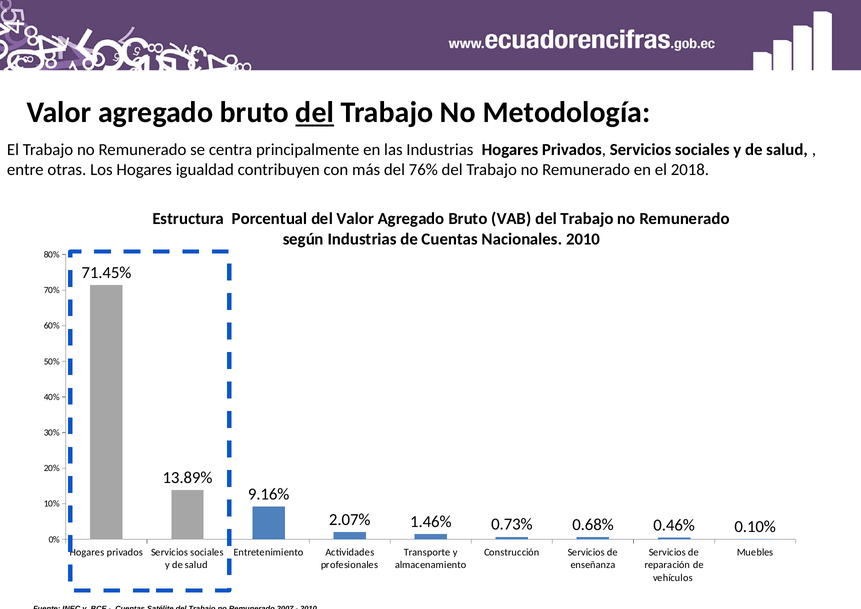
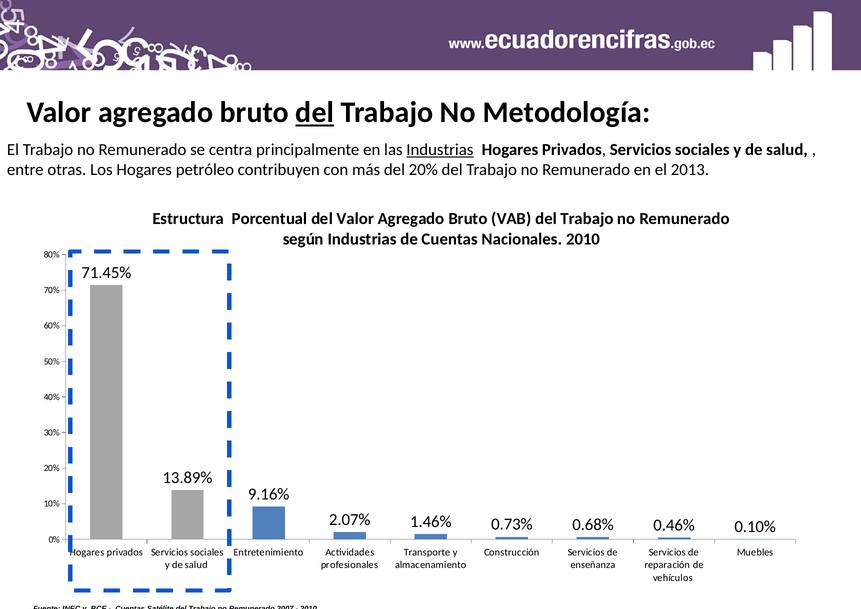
Industrias underline: none -> present (440, 150)
igualdad: igualdad -> petróleo (205, 170)
del 76%: 76% -> 20% (423, 170)
2018: 2018 -> 2013 (690, 170)
